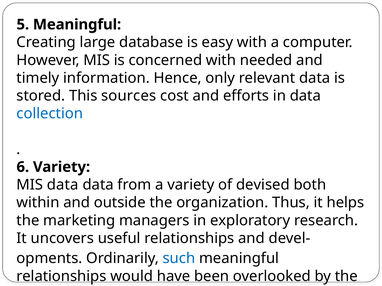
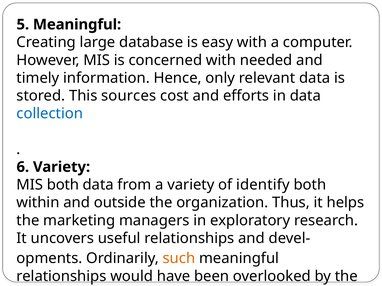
MIS data: data -> both (63, 185)
devised: devised -> identify (263, 185)
such colour: blue -> orange (179, 259)
